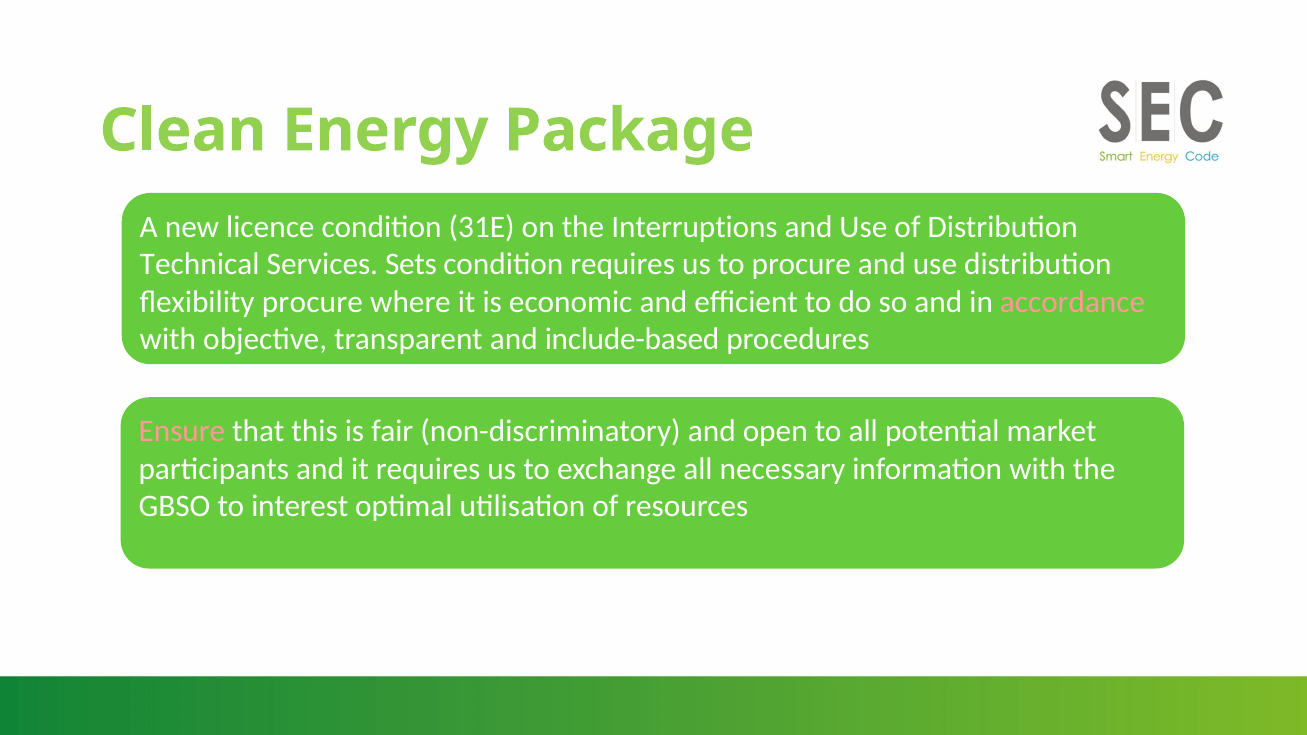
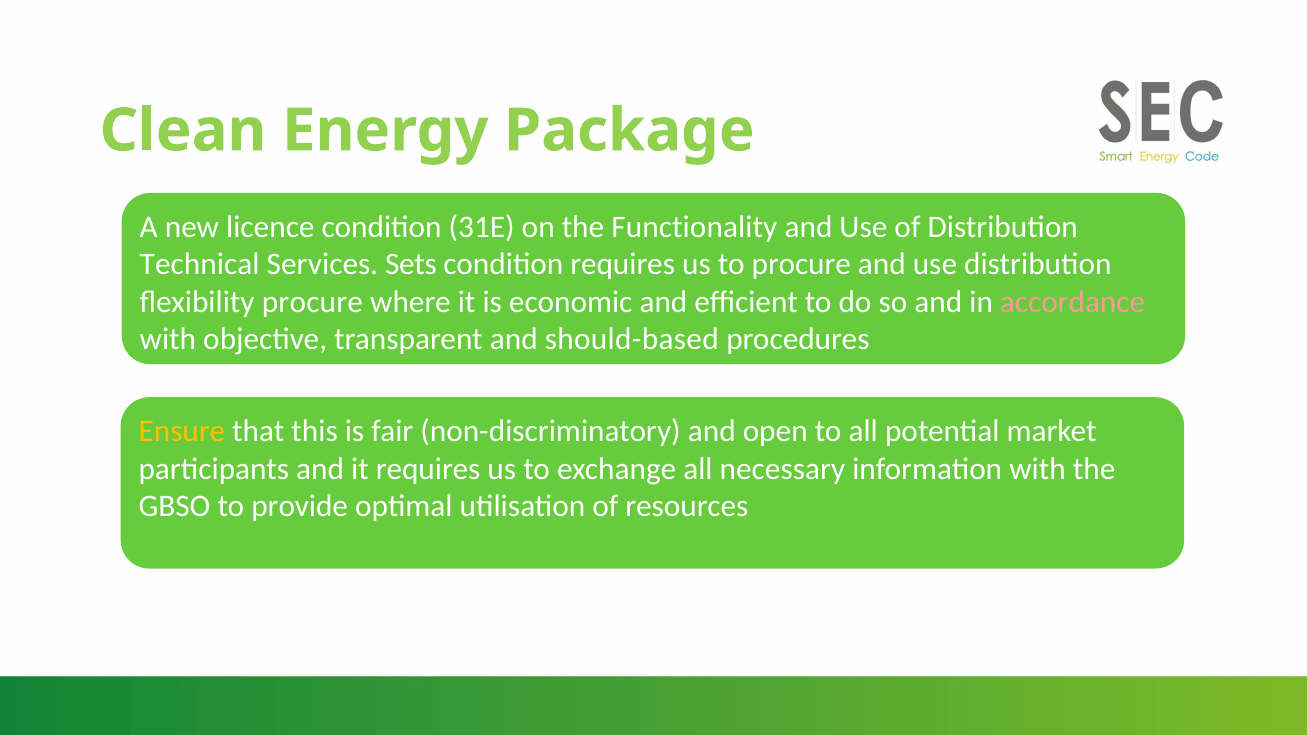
Interruptions: Interruptions -> Functionality (694, 227)
include-based: include-based -> should-based (632, 340)
Ensure colour: pink -> yellow (182, 431)
interest: interest -> provide (300, 507)
